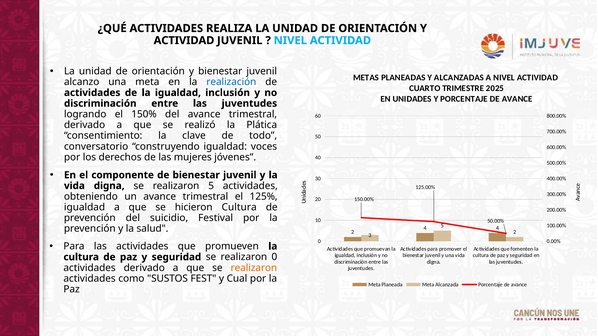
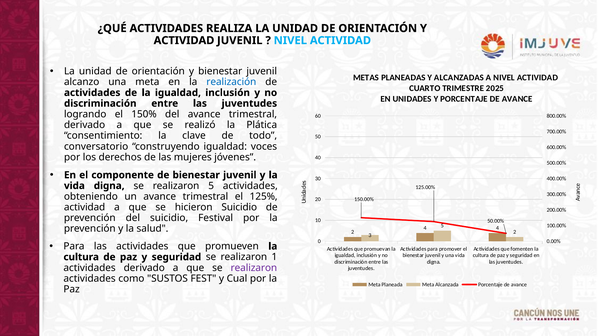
igualdad: igualdad -> actividad (85, 207)
hicieron Cultura: Cultura -> Suicidio (239, 207)
realizaron 0: 0 -> 1 (274, 257)
realizaron colour: orange -> purple (254, 268)
